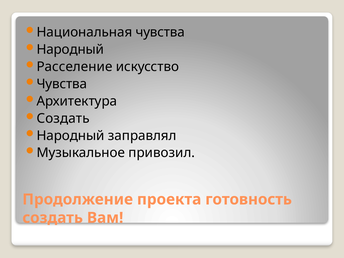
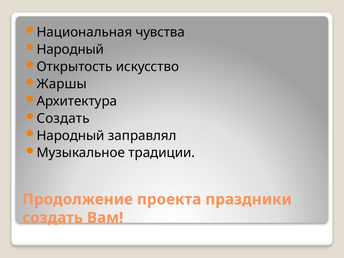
Расселение: Расселение -> Открытость (74, 67)
Чувства: Чувства -> Жаршы (62, 84)
привозил: привозил -> традиции (162, 153)
готовность: готовность -> праздники (249, 199)
